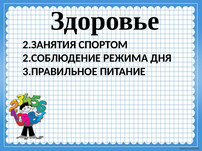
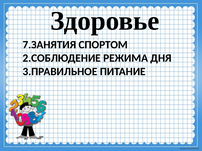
2.ЗАНЯТИЯ: 2.ЗАНЯТИЯ -> 7.ЗАНЯТИЯ (49, 45)
